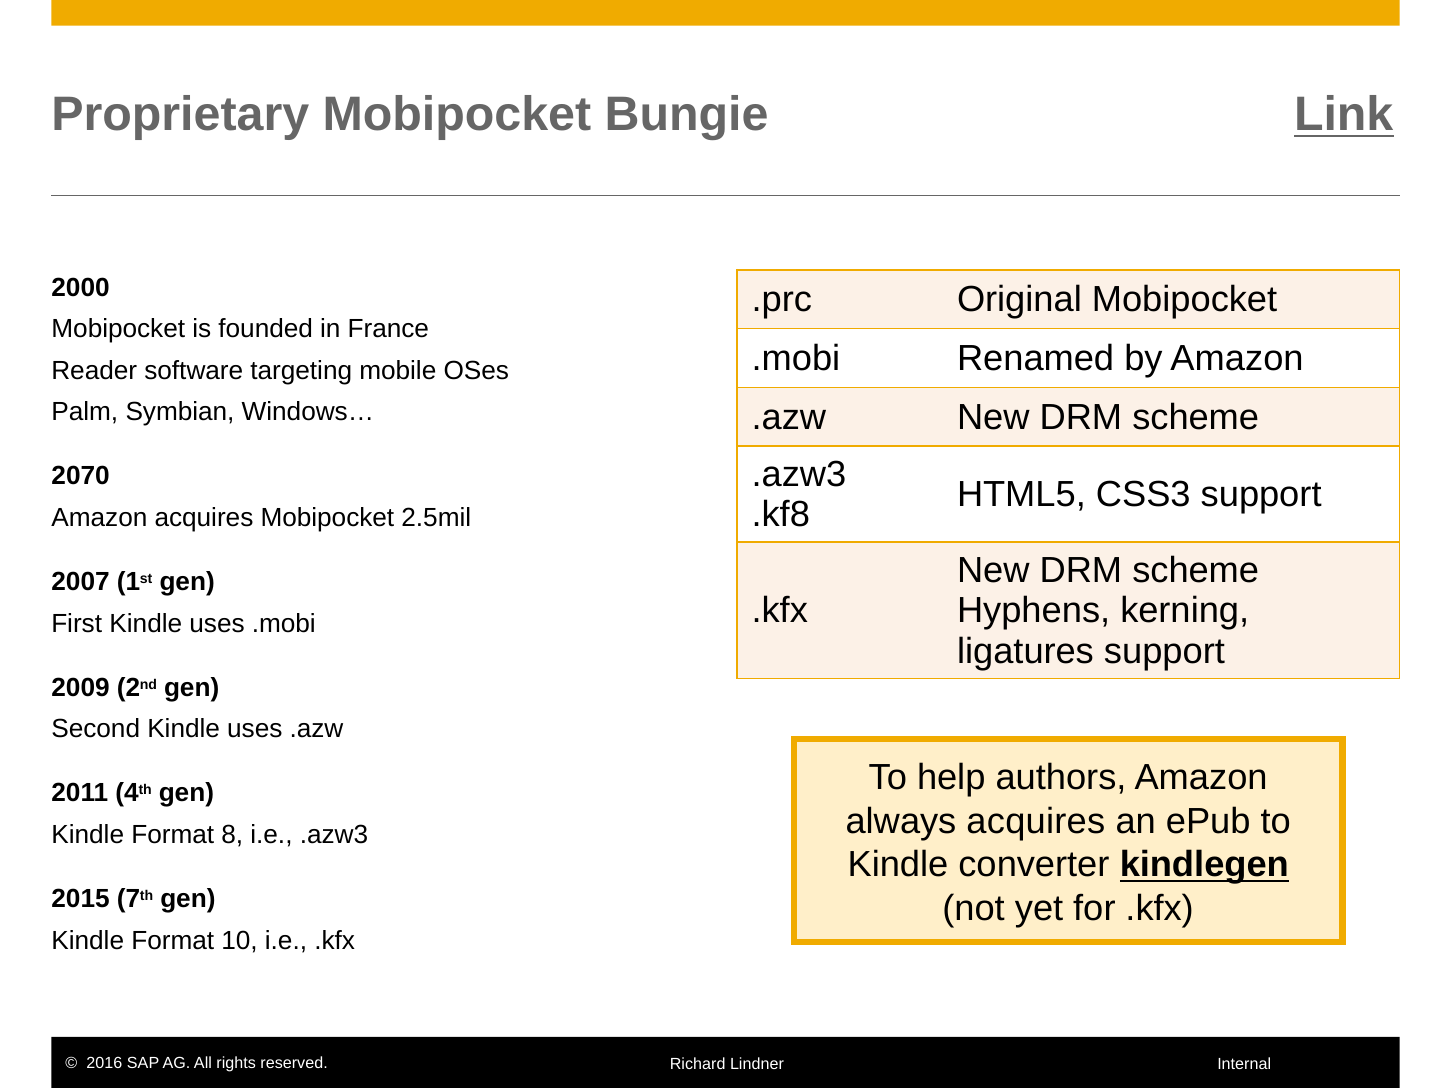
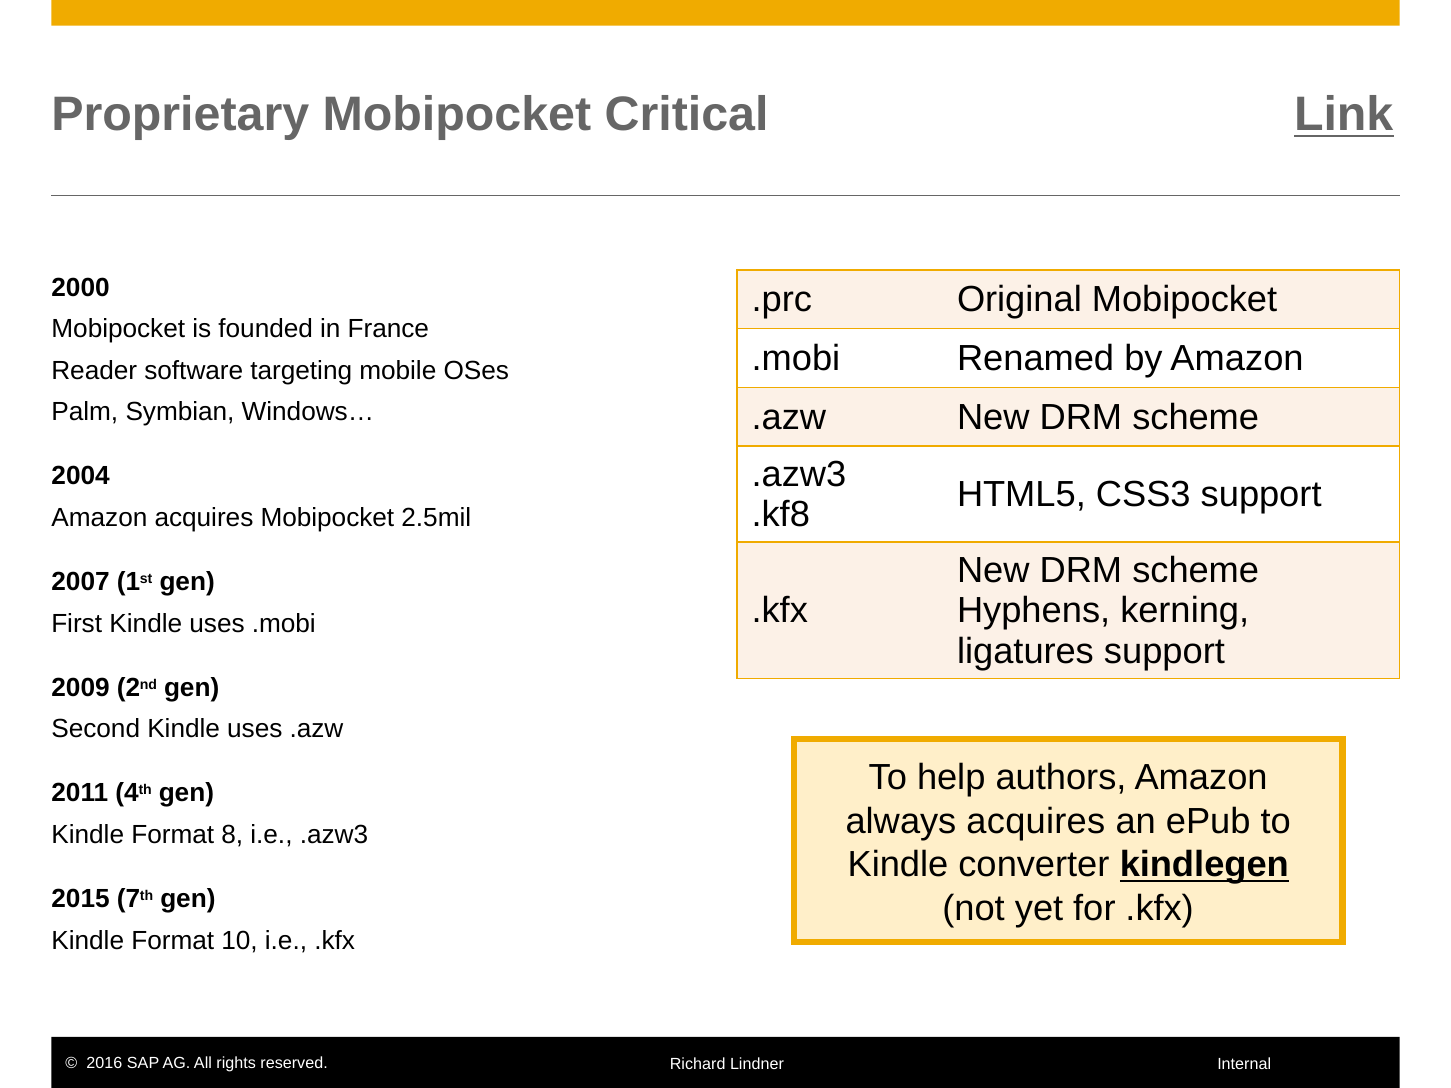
Bungie: Bungie -> Critical (687, 115)
2070: 2070 -> 2004 (81, 476)
